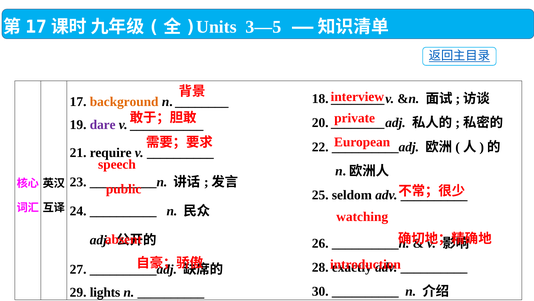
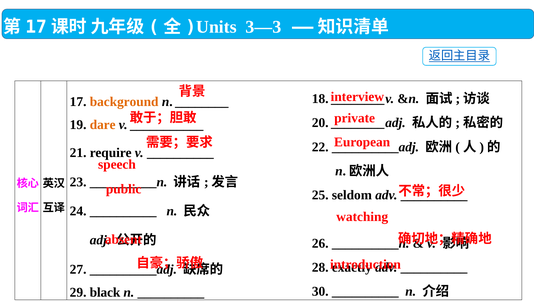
3—5: 3—5 -> 3—3 (263, 27)
dare colour: purple -> orange (103, 125)
lights: lights -> black (105, 292)
